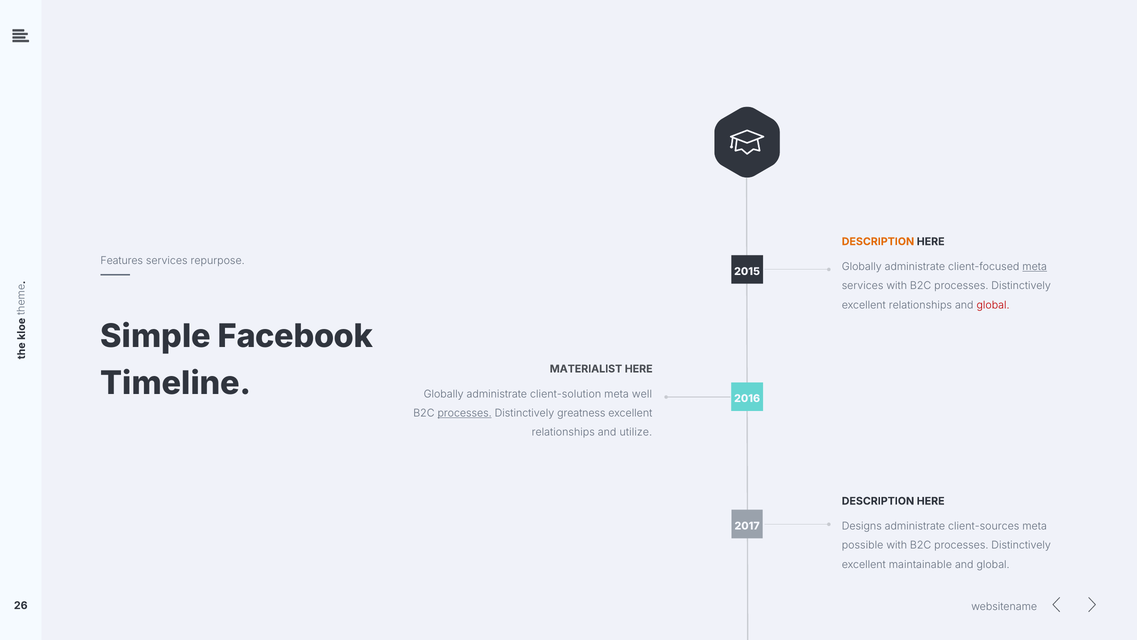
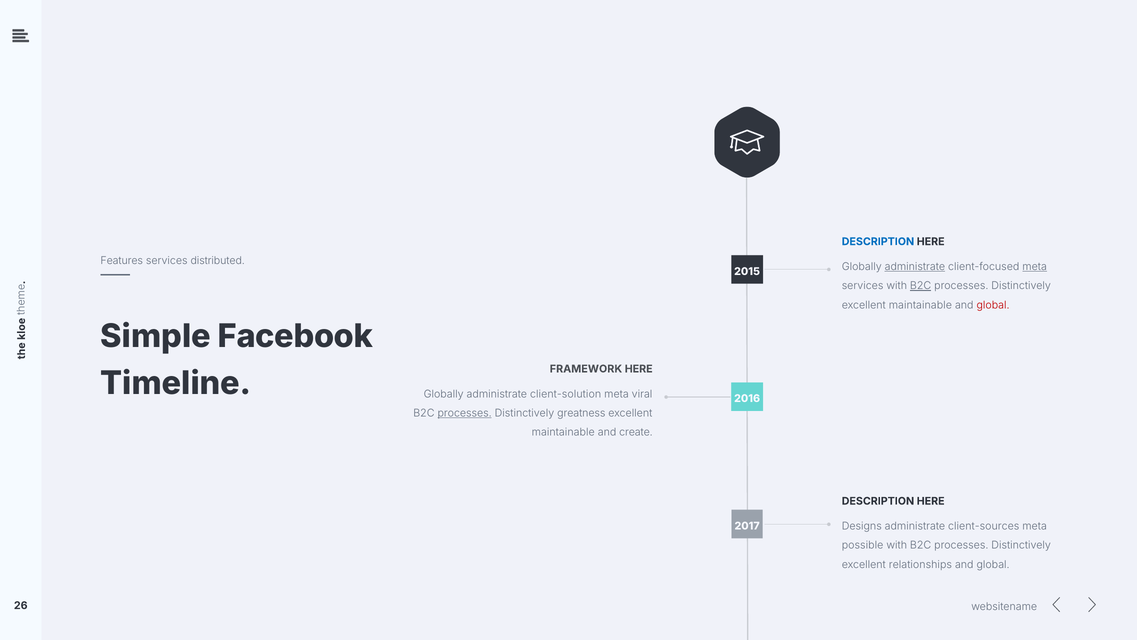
DESCRIPTION colour: orange -> blue (878, 241)
repurpose: repurpose -> distributed (218, 260)
administrate underline: none -> present (915, 267)
B2C underline: none -> present (921, 286)
relationships: relationships -> maintainable (920, 305)
MATERIALIST: MATERIALIST -> FRAMEWORK (586, 369)
well: well -> viral (642, 394)
relationships: relationships -> maintainable (563, 432)
utilize: utilize -> create (636, 432)
maintainable: maintainable -> relationships (920, 564)
